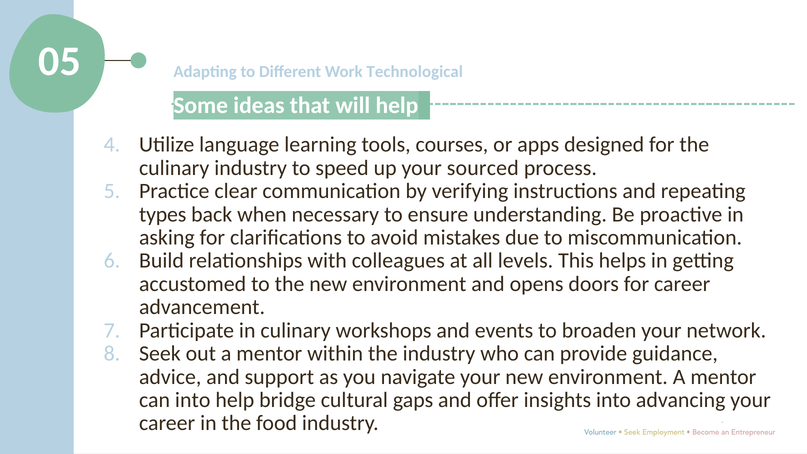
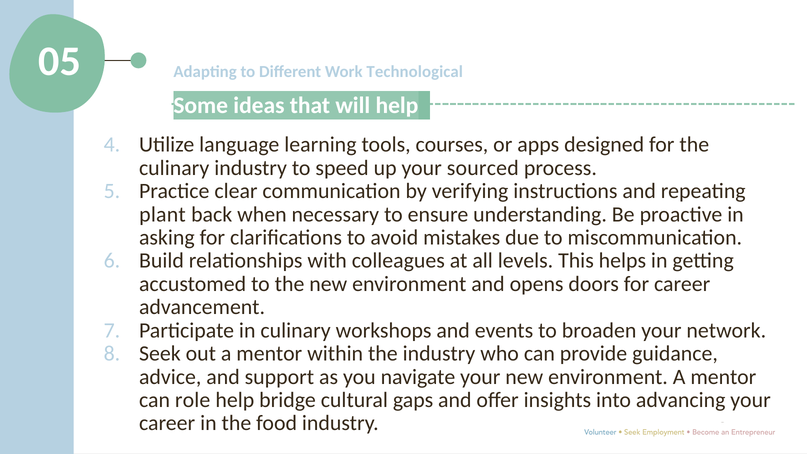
types: types -> plant (162, 214)
can into: into -> role (193, 400)
